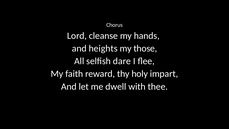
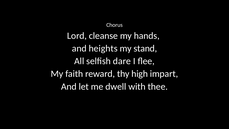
those: those -> stand (145, 48)
holy: holy -> high (140, 74)
